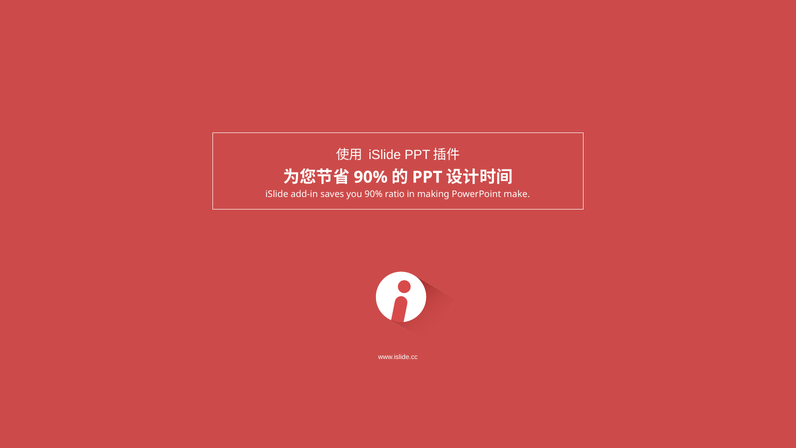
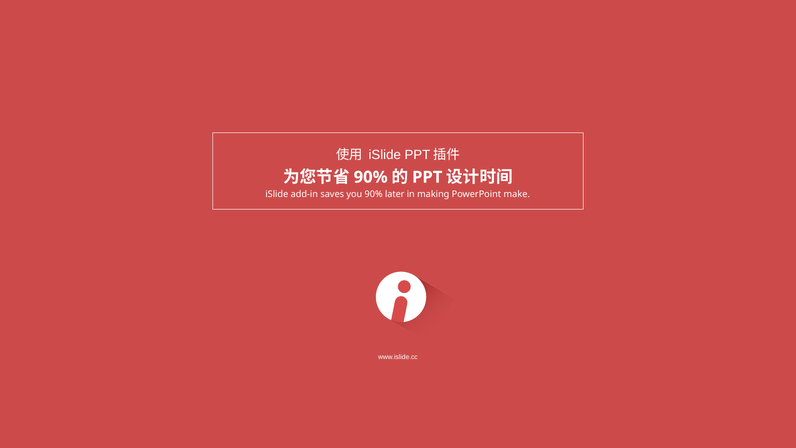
ratio: ratio -> later (395, 194)
